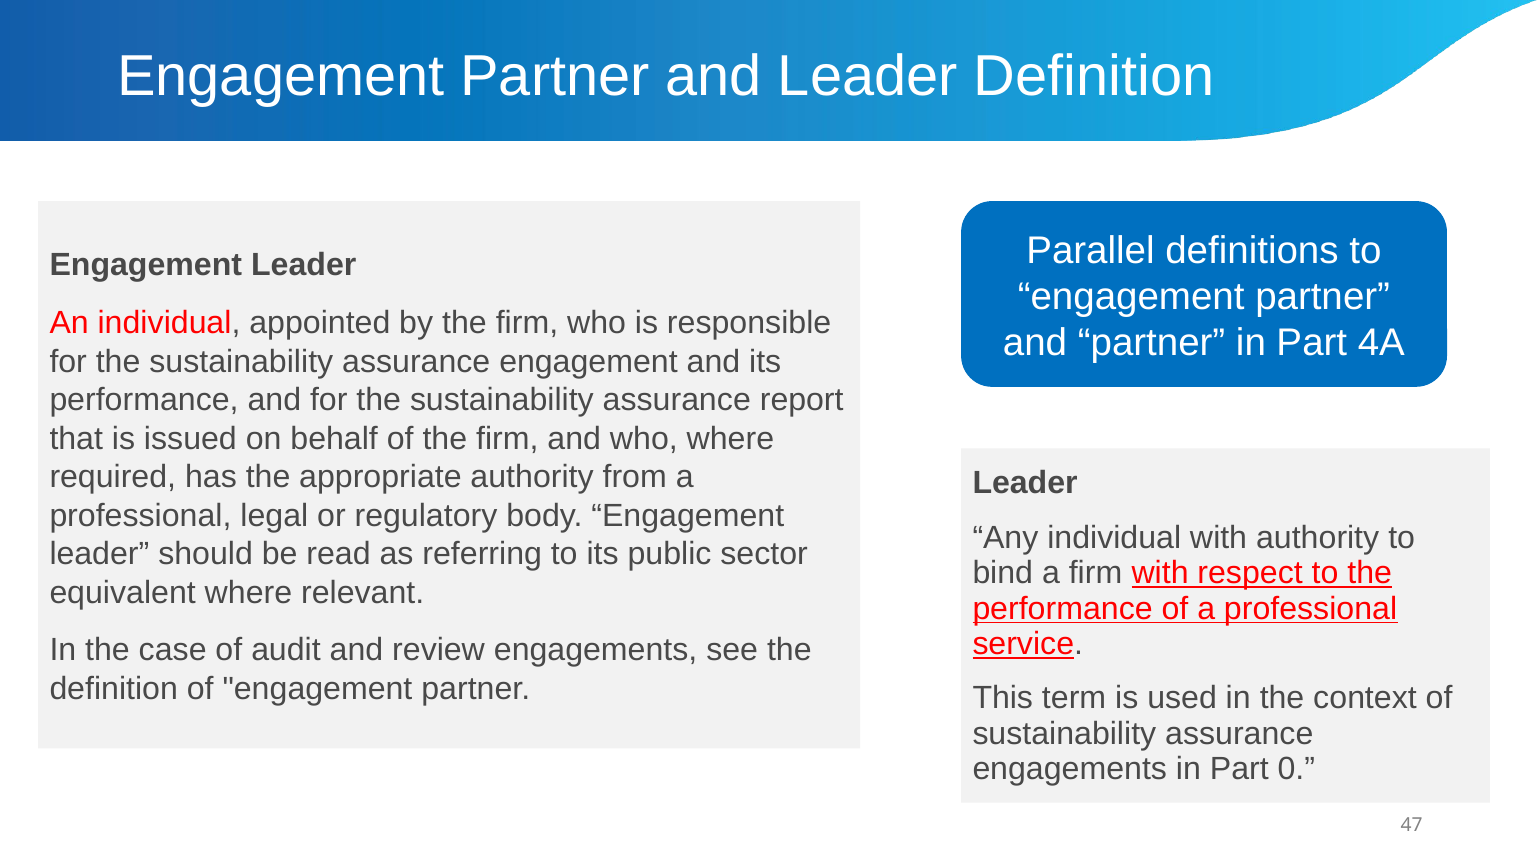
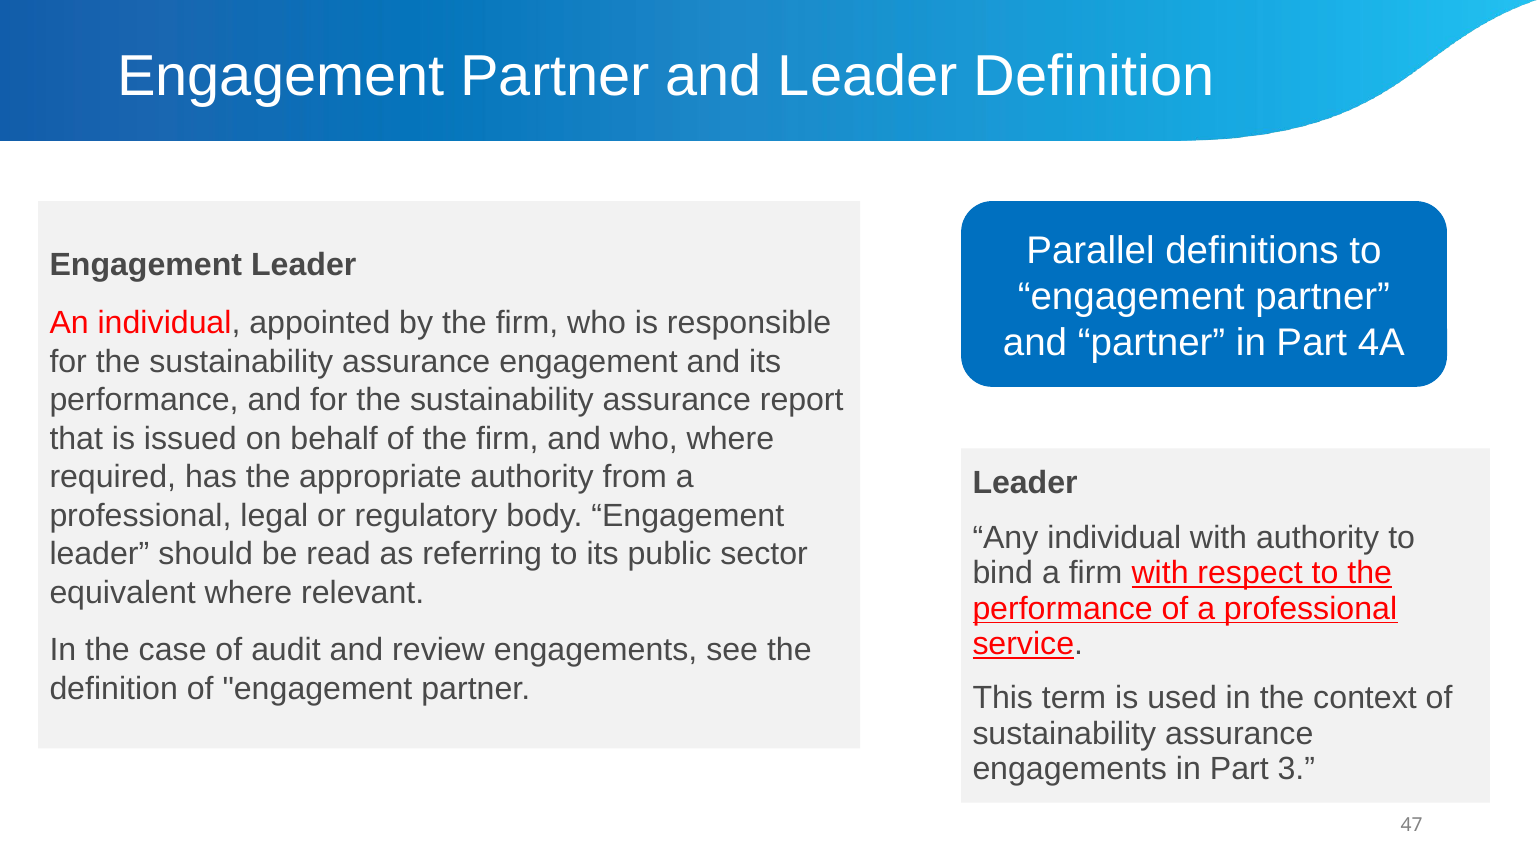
0: 0 -> 3 (1296, 769)
